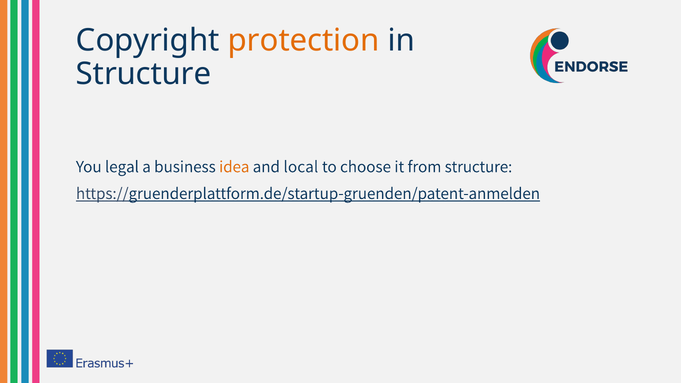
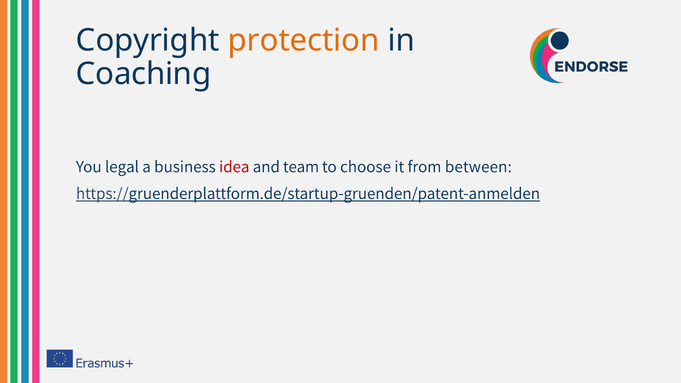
Structure: Structure -> Coaching (144, 74)
idea colour: orange -> red (234, 167)
local: local -> team (301, 167)
from structure: structure -> between (478, 167)
